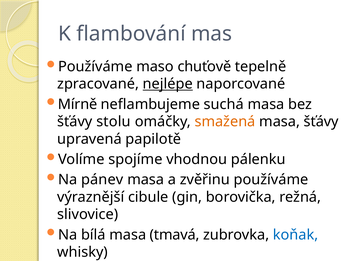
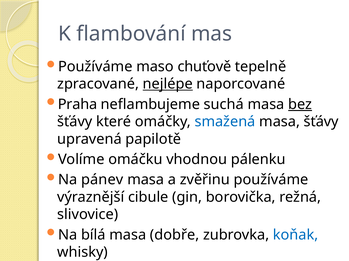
Mírně: Mírně -> Praha (78, 105)
bez underline: none -> present (300, 105)
stolu: stolu -> které (114, 122)
smažená colour: orange -> blue (225, 122)
spojíme: spojíme -> omáčku (135, 160)
tmavá: tmavá -> dobře (175, 235)
